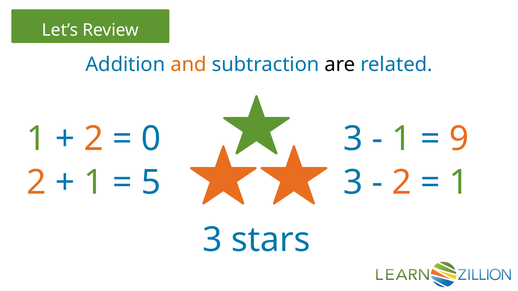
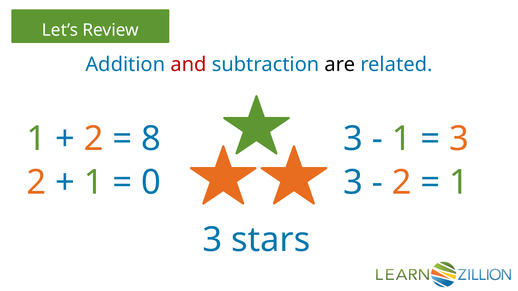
and colour: orange -> red (189, 65)
0: 0 -> 8 (151, 139)
9: 9 -> 3 (459, 139)
5: 5 -> 0 (151, 183)
